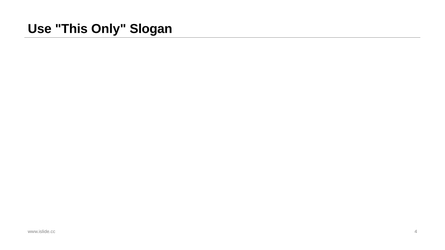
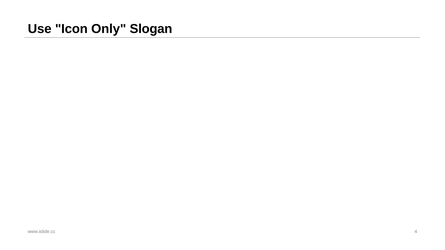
This: This -> Icon (71, 29)
